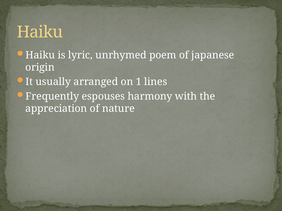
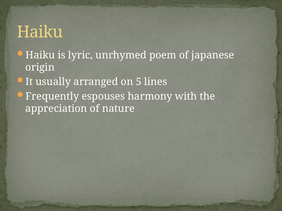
1: 1 -> 5 (139, 82)
